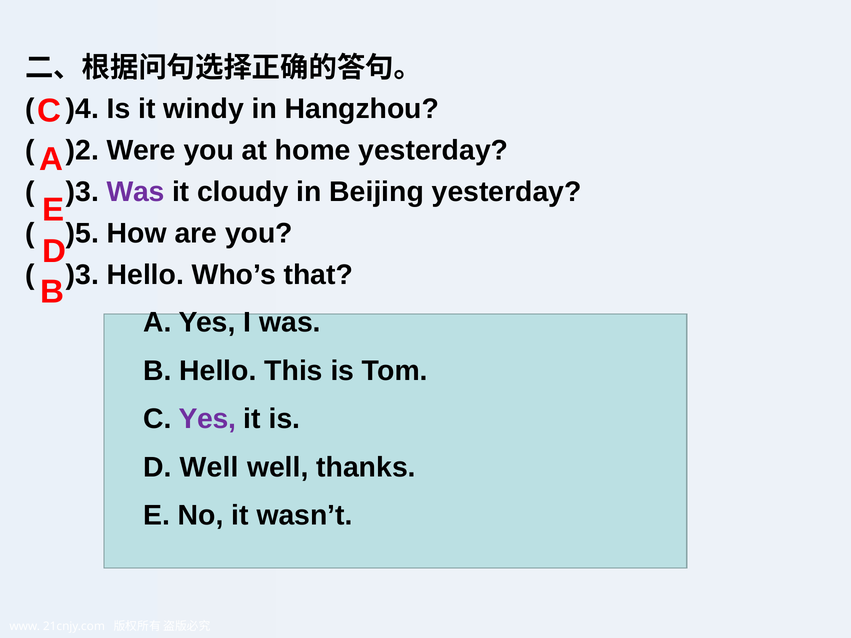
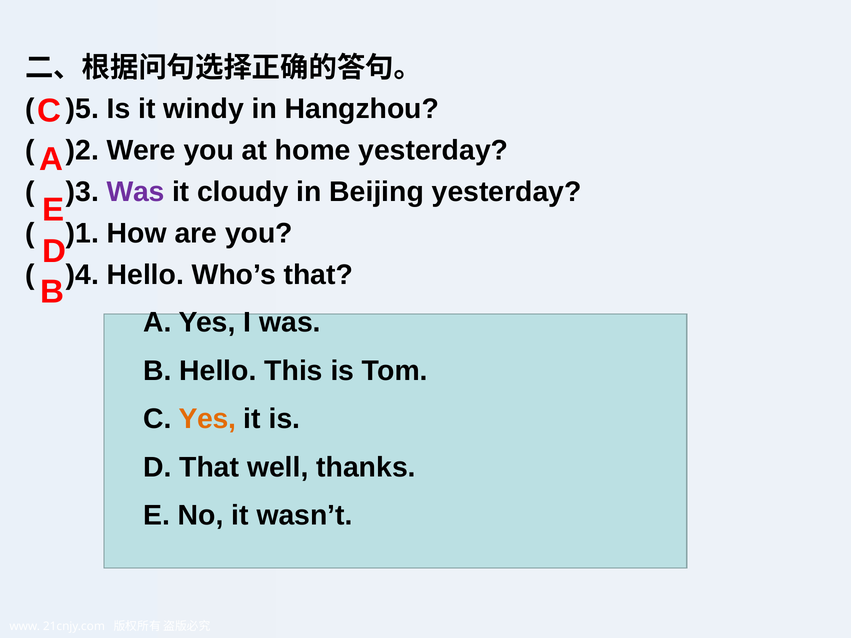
)4: )4 -> )5 (82, 109)
)5: )5 -> )1 (82, 233)
)3: )3 -> )4 (82, 275)
Yes colour: purple -> orange (207, 419)
D Well: Well -> That (209, 467)
